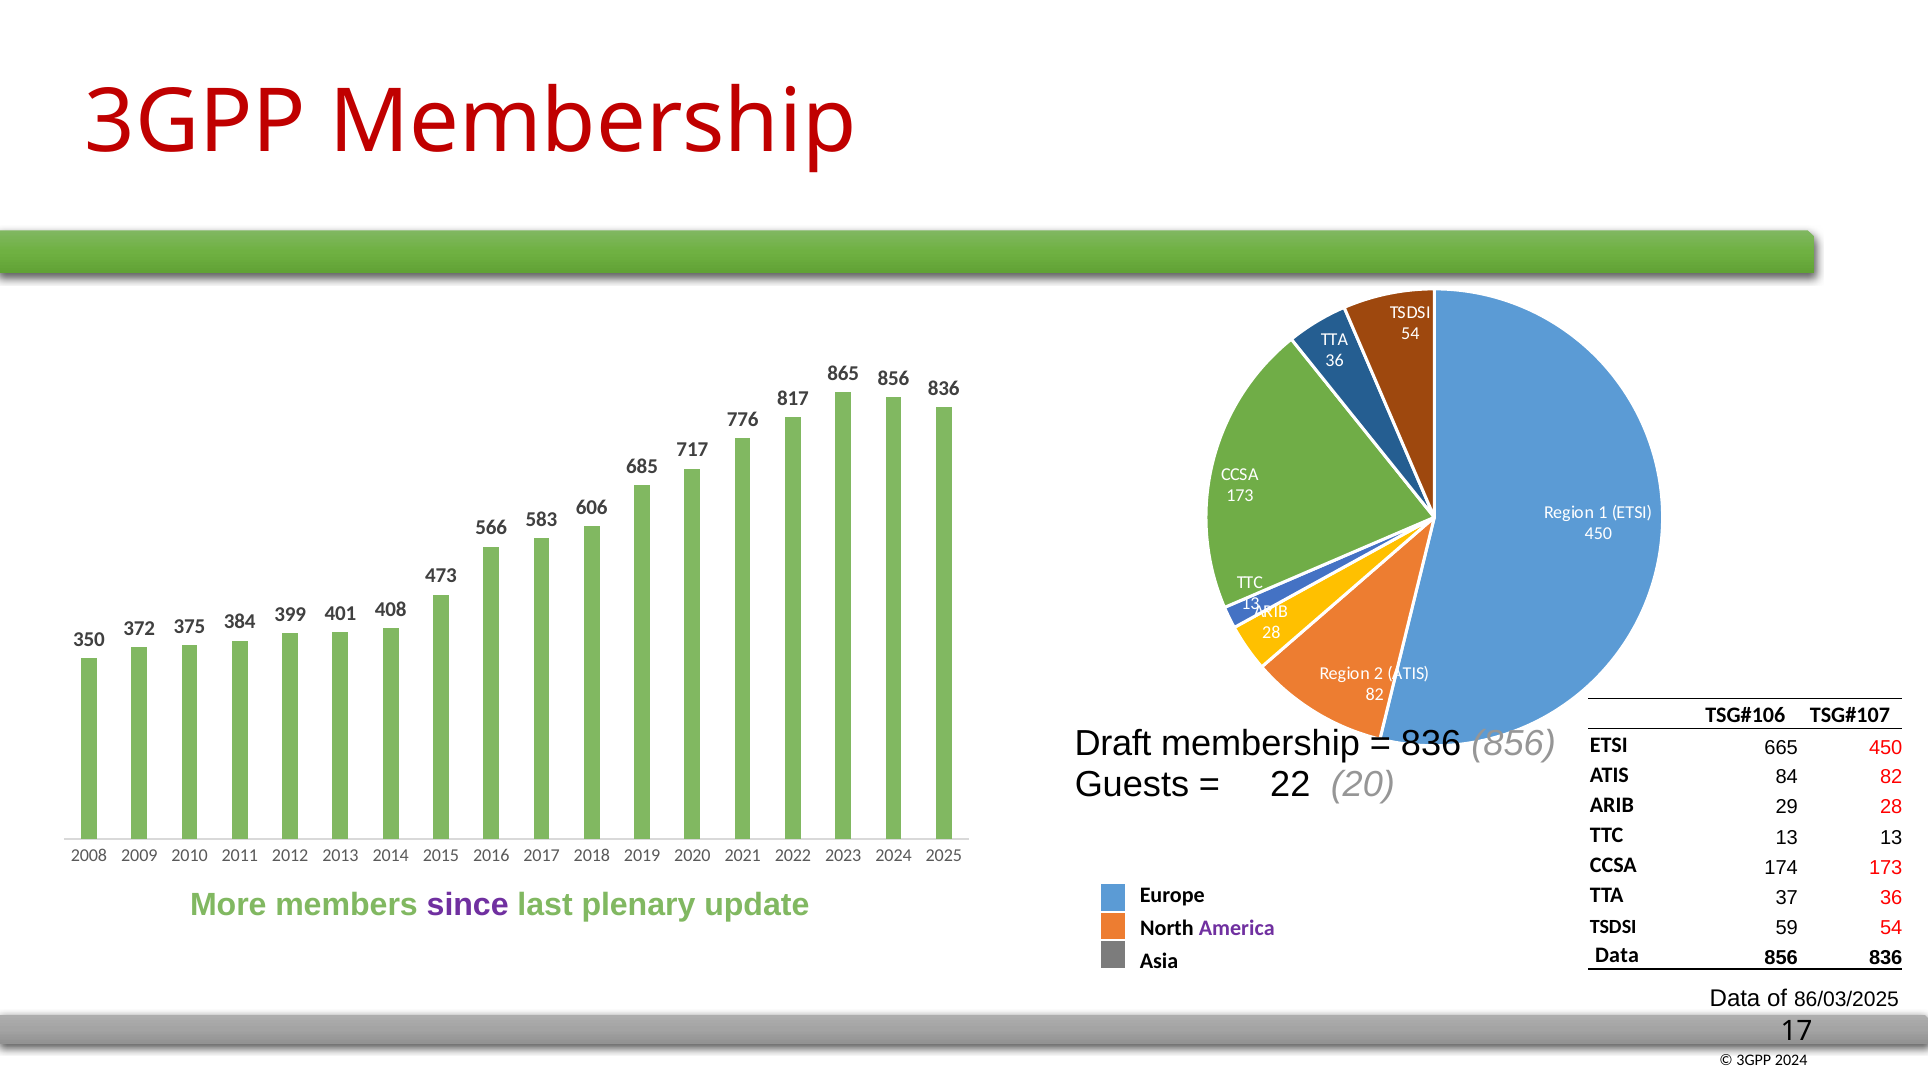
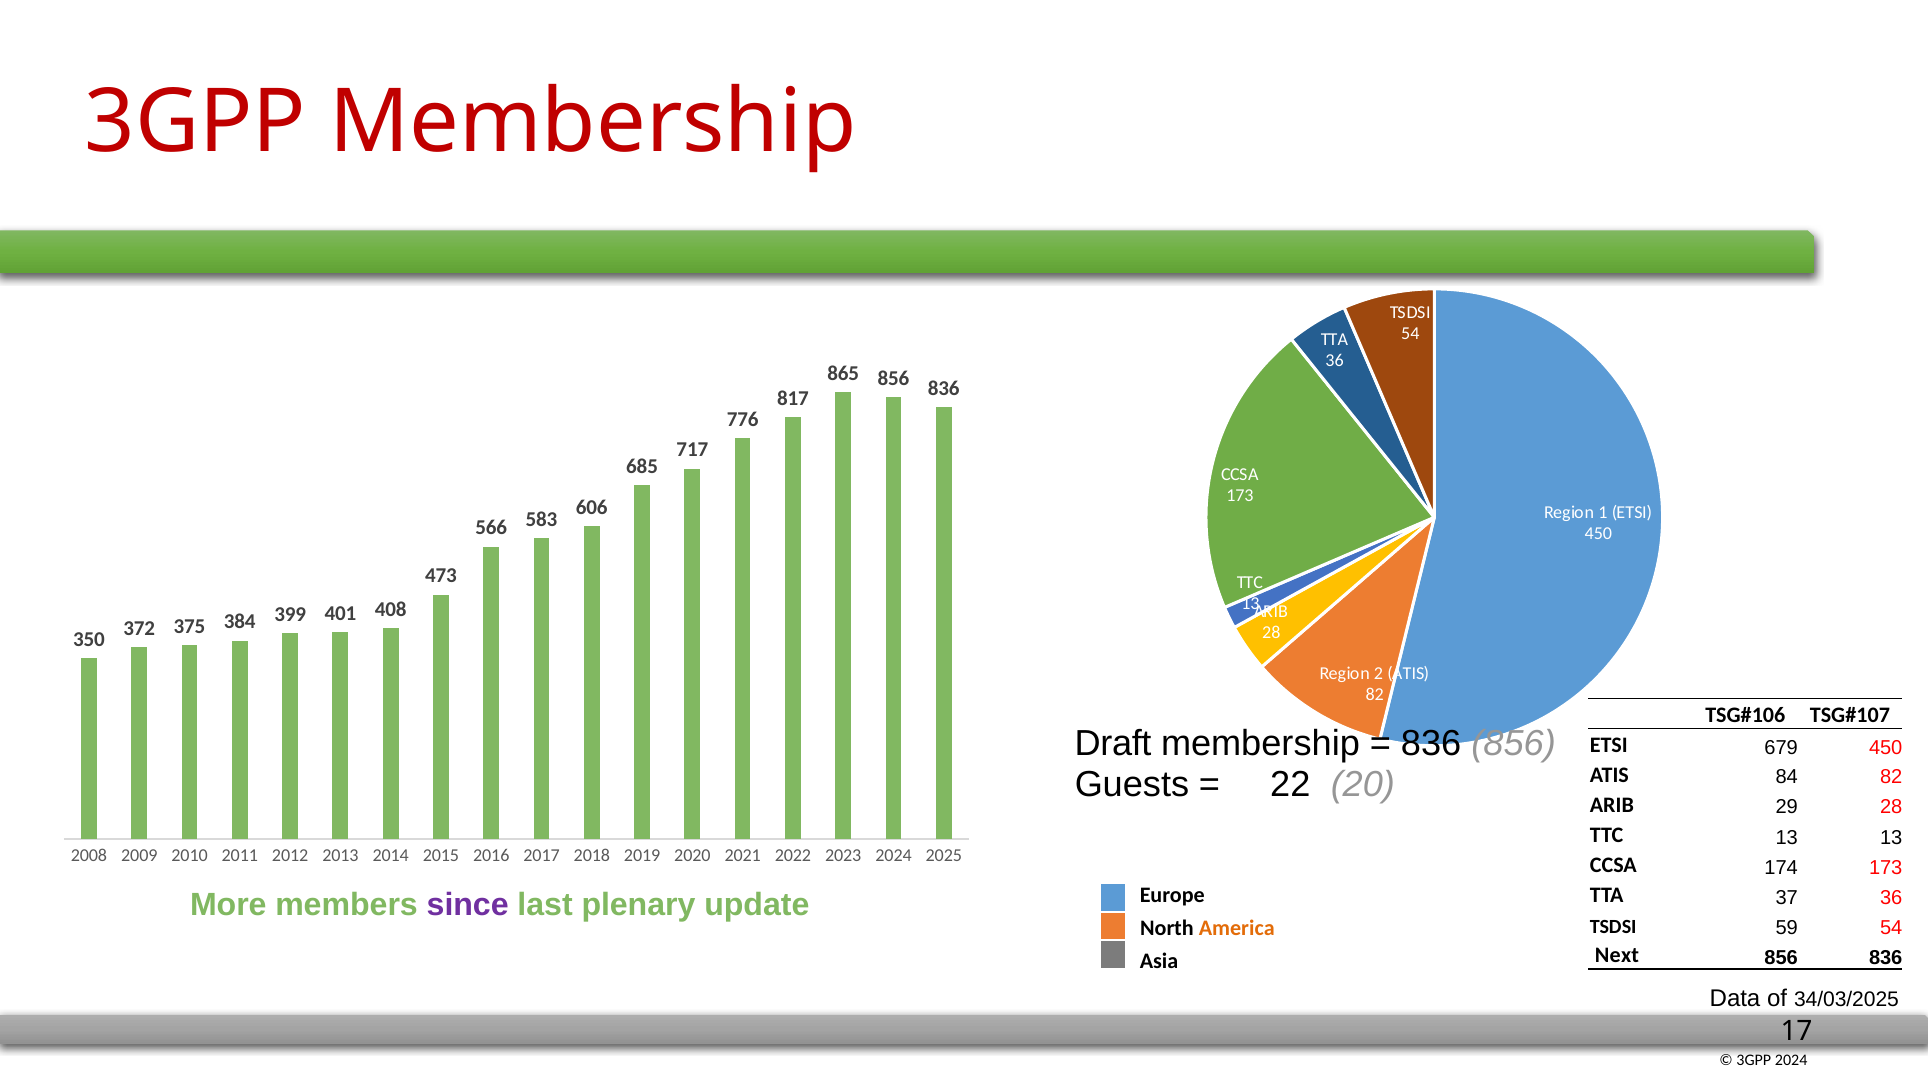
665: 665 -> 679 (1781, 747)
America colour: purple -> orange (1237, 928)
Data: Data -> Next (1617, 955)
86/03/2025: 86/03/2025 -> 34/03/2025 (1846, 999)
